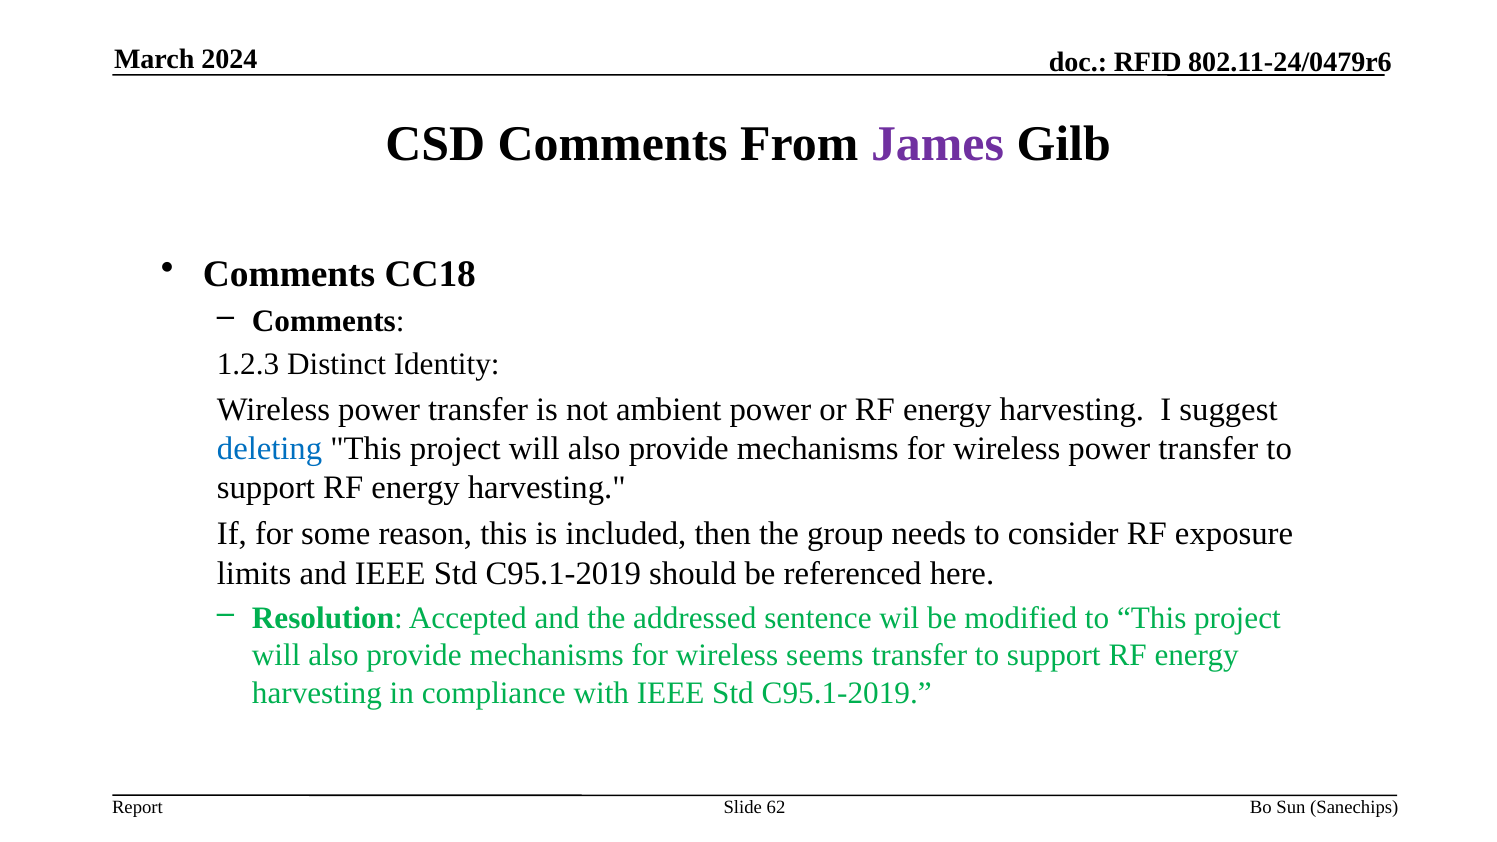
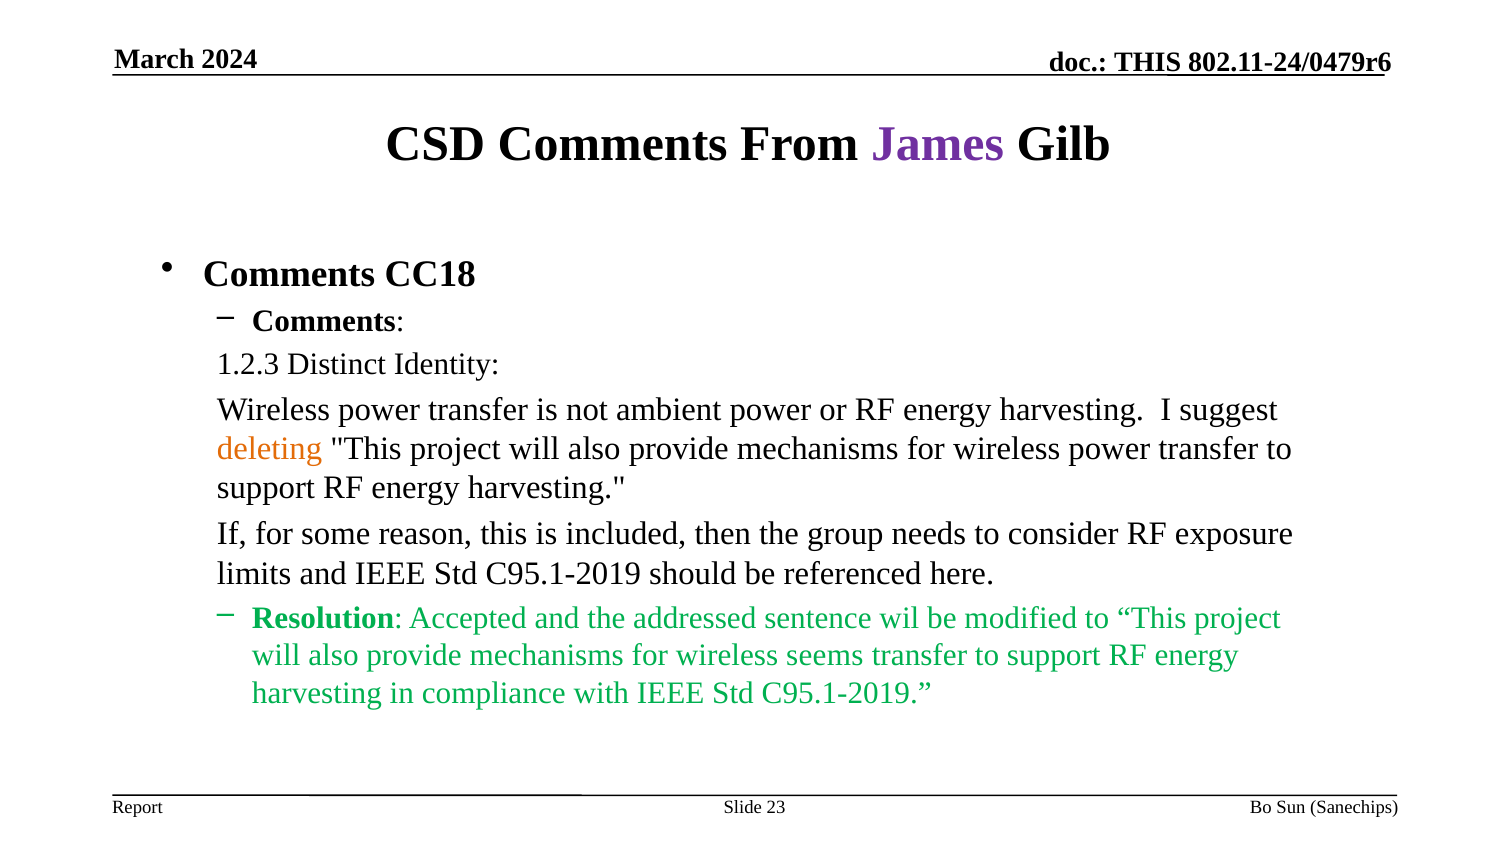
RFID: RFID -> THIS (1148, 62)
deleting colour: blue -> orange (270, 449)
62: 62 -> 23 (776, 808)
